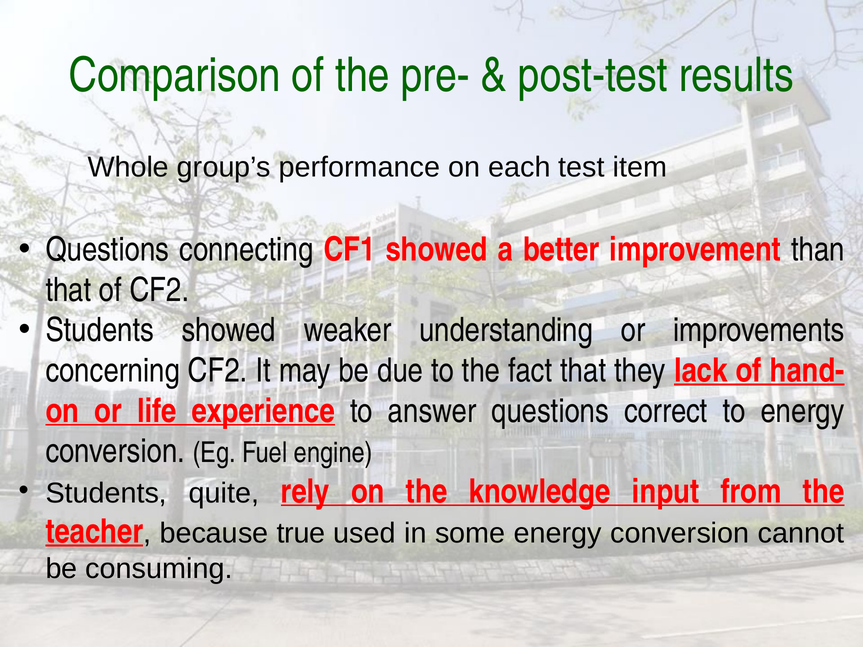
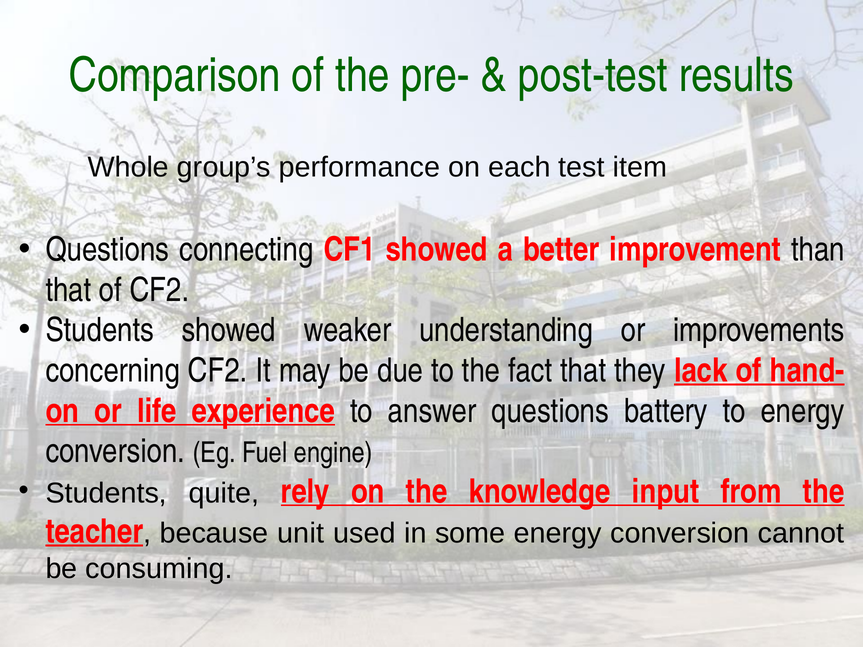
correct: correct -> battery (666, 411)
true: true -> unit (301, 534)
